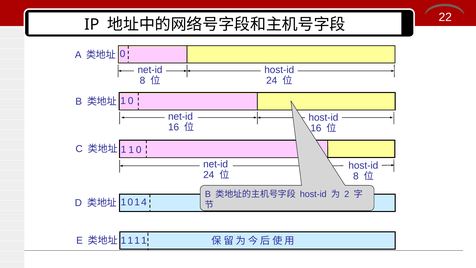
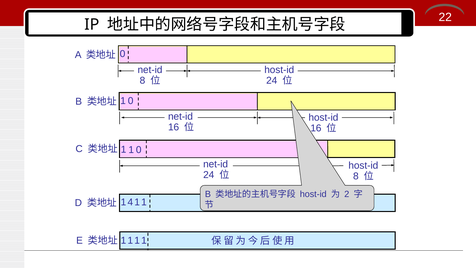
0: 0 -> 4 (130, 202)
4: 4 -> 1 (144, 202)
